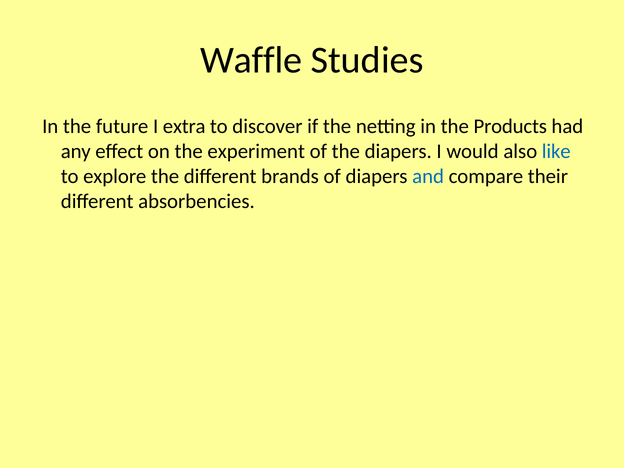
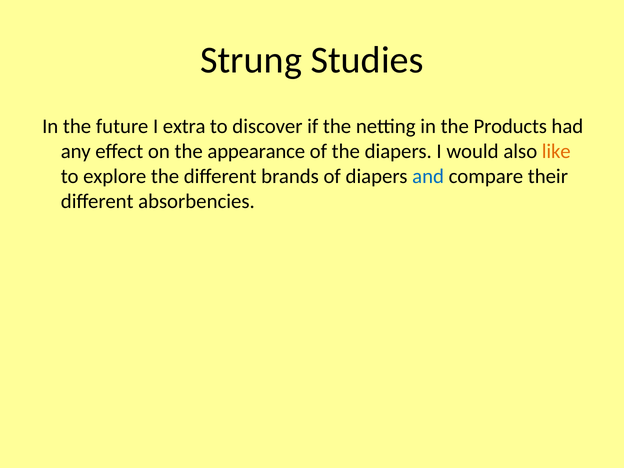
Waffle: Waffle -> Strung (251, 60)
experiment: experiment -> appearance (256, 151)
like colour: blue -> orange (556, 151)
